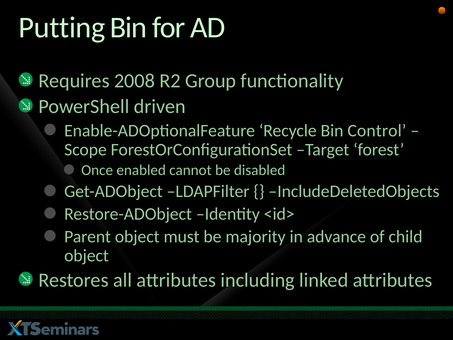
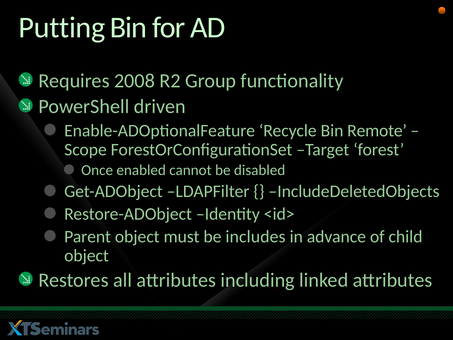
Control: Control -> Remote (377, 130)
majority: majority -> includes (255, 236)
